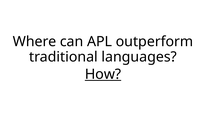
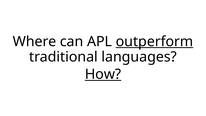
outperform underline: none -> present (154, 41)
